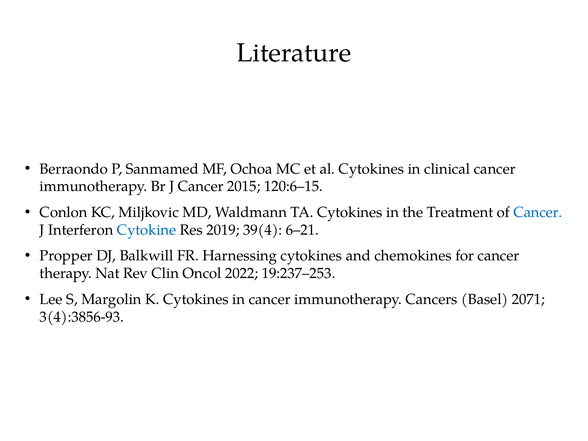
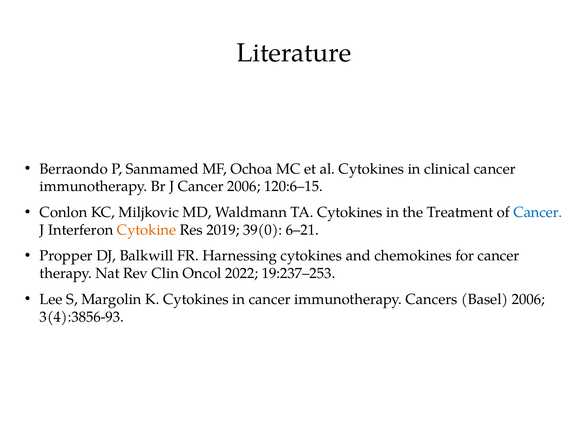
Cancer 2015: 2015 -> 2006 (244, 186)
Cytokine colour: blue -> orange (147, 230)
39(4: 39(4 -> 39(0 (263, 230)
Basel 2071: 2071 -> 2006 (528, 299)
